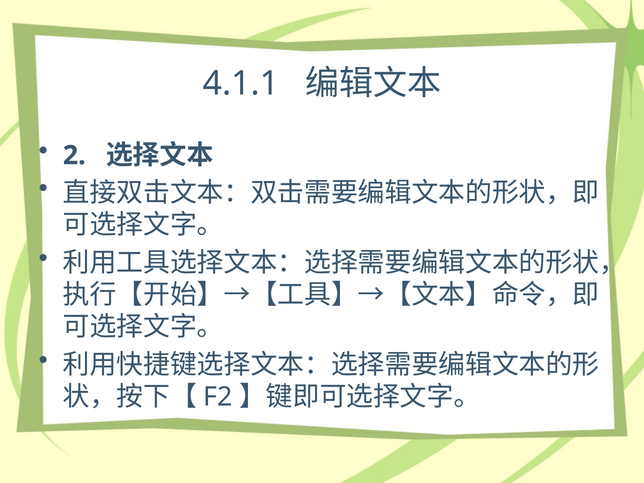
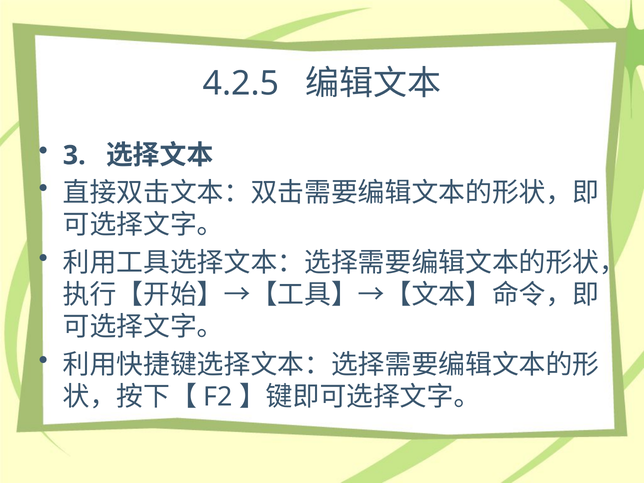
4.1.1: 4.1.1 -> 4.2.5 (241, 83)
2: 2 -> 3 (74, 155)
